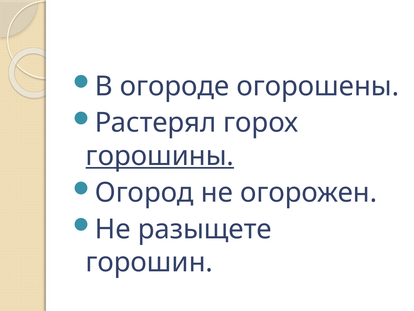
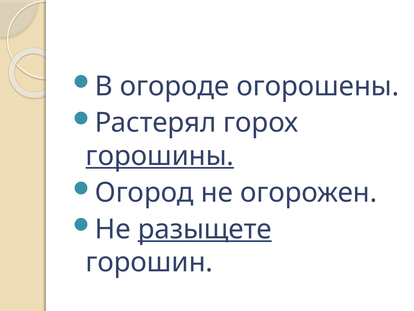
разыщете underline: none -> present (205, 229)
